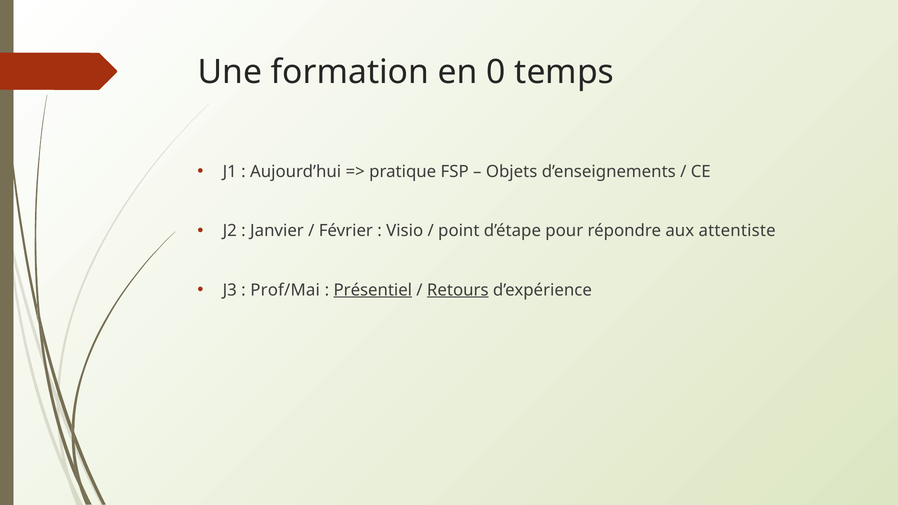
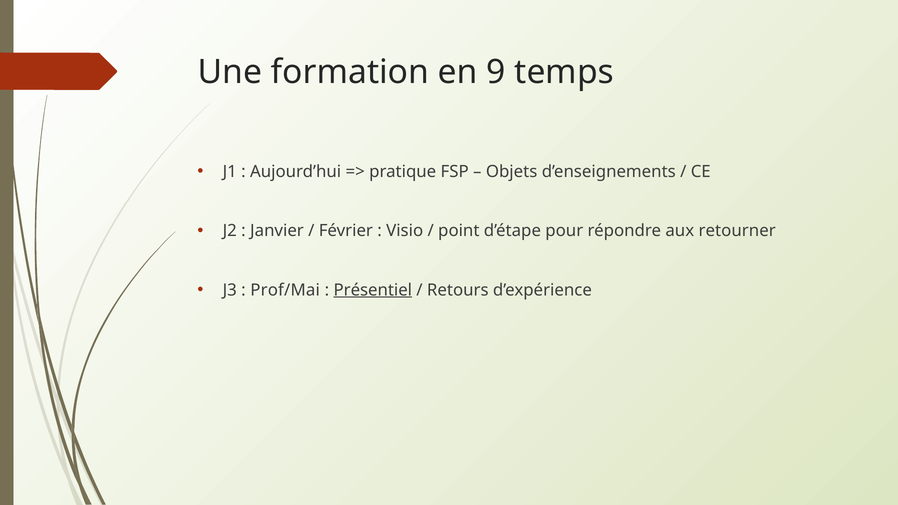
0: 0 -> 9 (496, 72)
attentiste: attentiste -> retourner (737, 231)
Retours underline: present -> none (458, 290)
